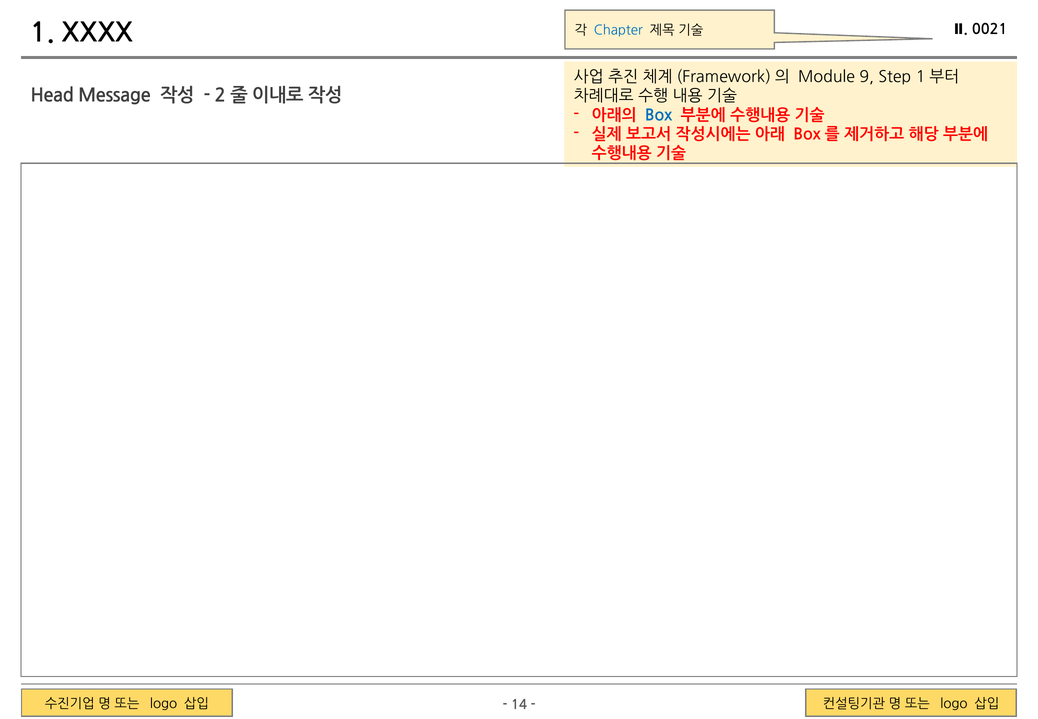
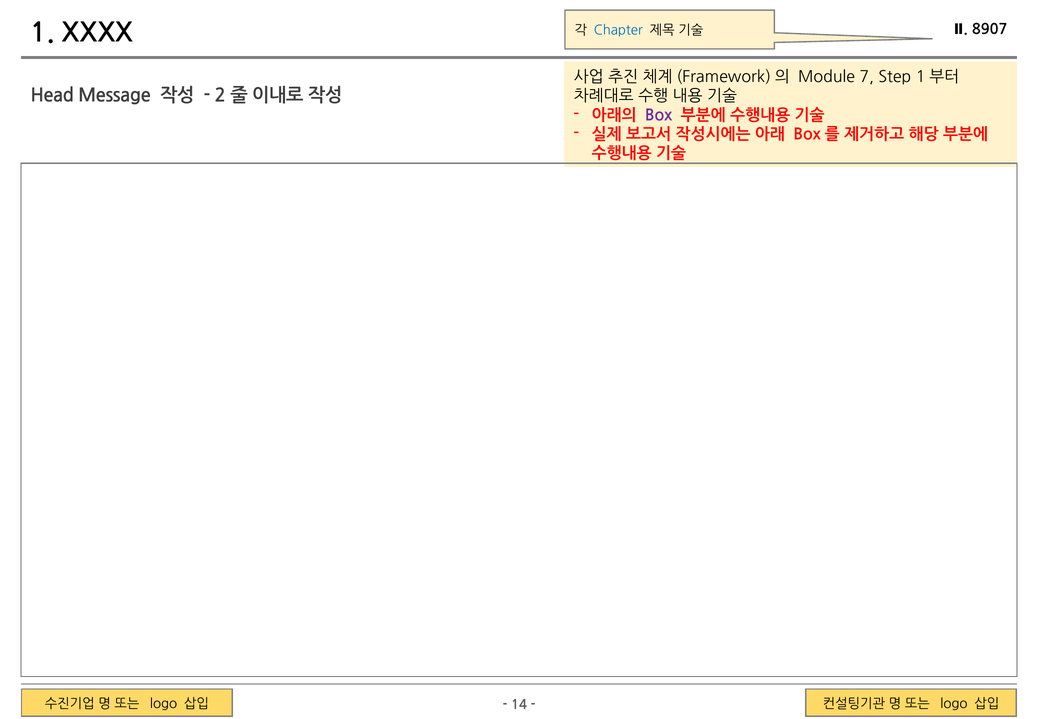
0021: 0021 -> 8907 (990, 29)
9: 9 -> 7 (867, 77)
Box colour: blue -> purple (659, 115)
